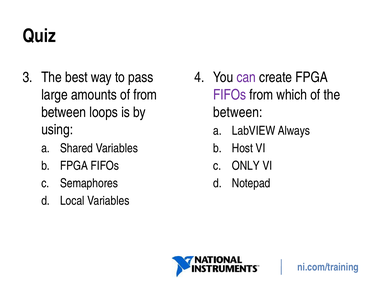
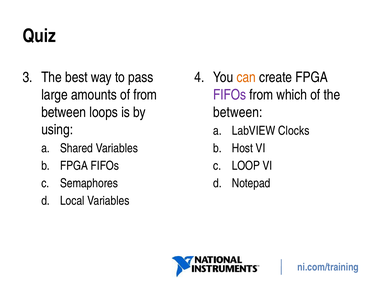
can colour: purple -> orange (246, 77)
Always: Always -> Clocks (294, 131)
ONLY: ONLY -> LOOP (246, 166)
